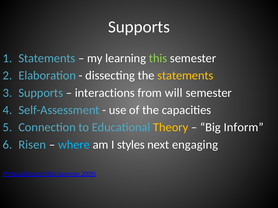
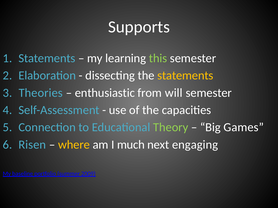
Supports: Supports -> Theories (41, 93)
interactions: interactions -> enthusiastic (105, 93)
Theory colour: yellow -> light green (171, 128)
Inform: Inform -> Games (244, 128)
where colour: light blue -> yellow (74, 145)
styles: styles -> much (131, 145)
